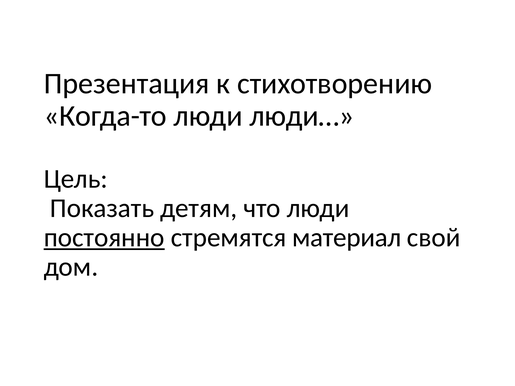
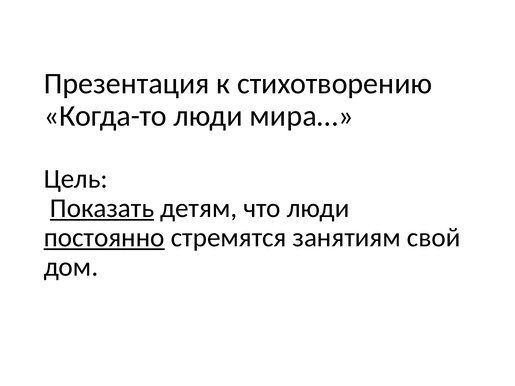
люди…: люди… -> мира… (301, 116)
Показать underline: none -> present (102, 208)
материал: материал -> занятиям (347, 238)
